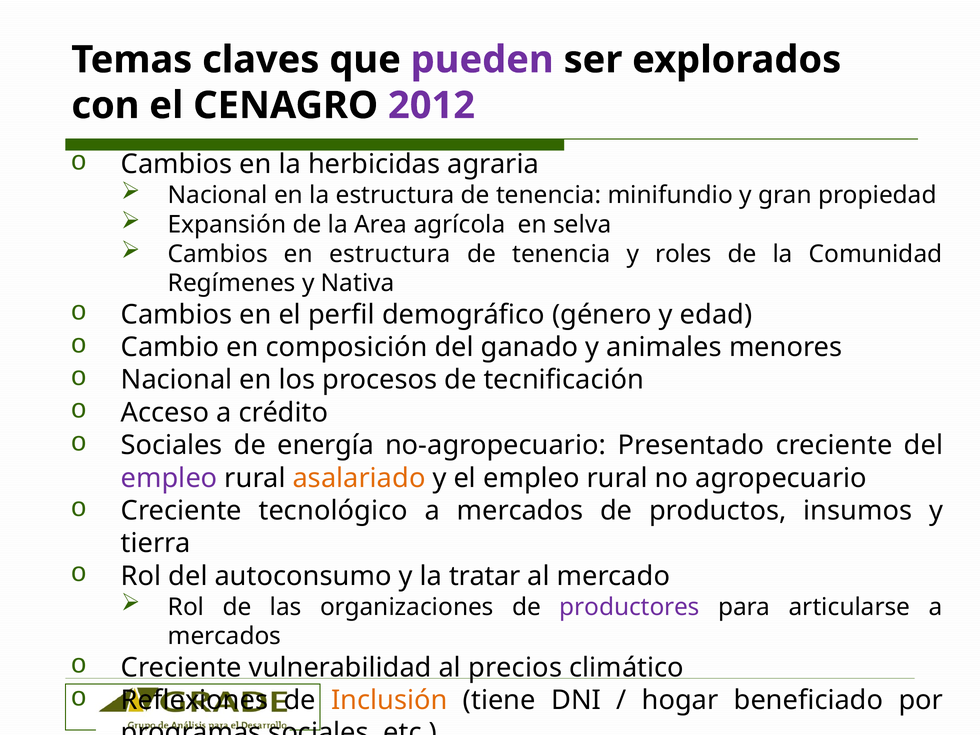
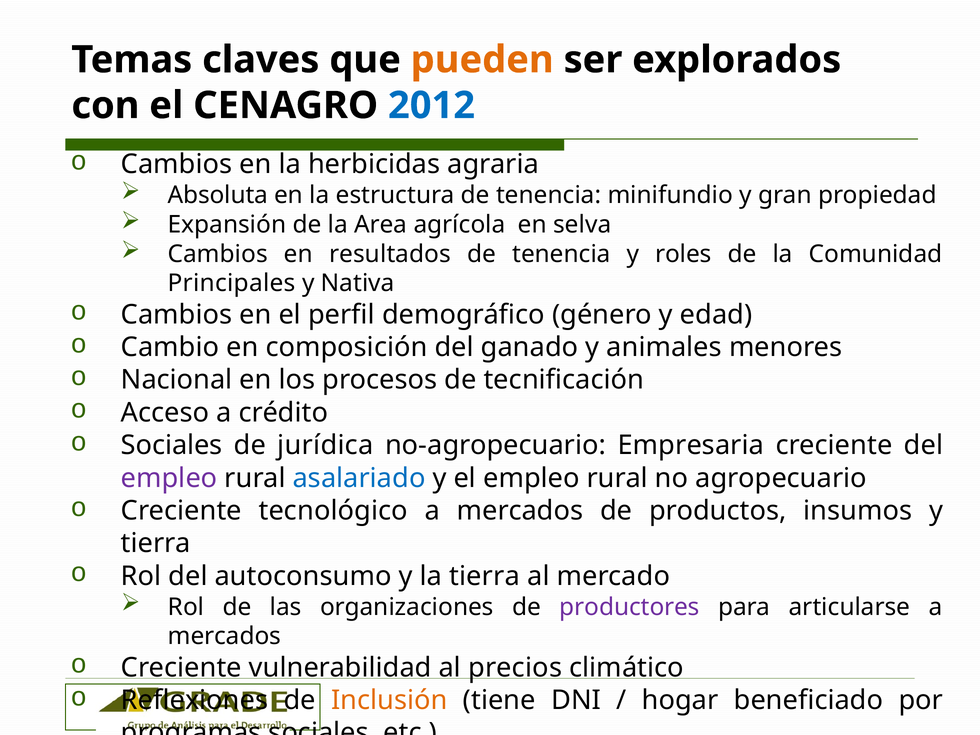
pueden colour: purple -> orange (482, 60)
2012 colour: purple -> blue (432, 106)
Nacional: Nacional -> Absoluta (218, 195)
en estructura: estructura -> resultados (390, 254)
Regímenes: Regímenes -> Principales (232, 283)
energía: energía -> jurídica (325, 445)
Presentado: Presentado -> Empresaria (691, 445)
asalariado colour: orange -> blue (359, 478)
la tratar: tratar -> tierra (485, 576)
